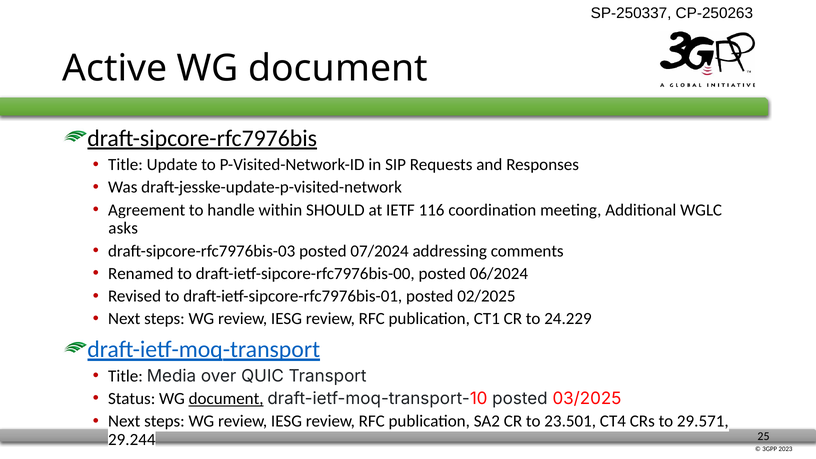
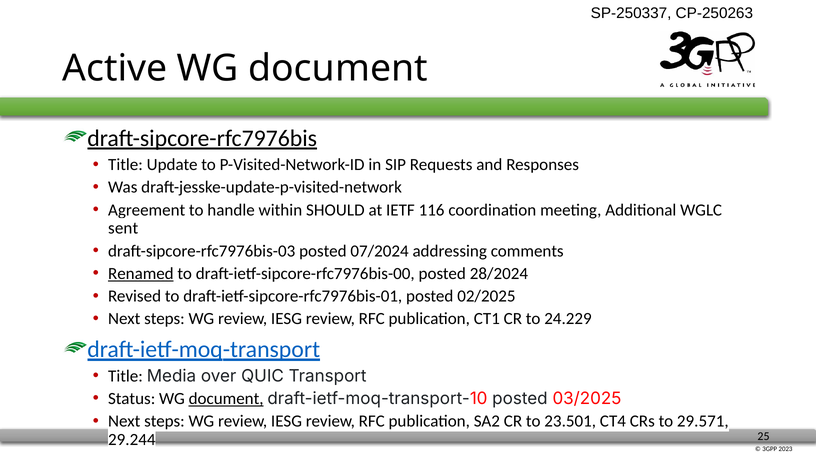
asks: asks -> sent (123, 228)
Renamed underline: none -> present (141, 273)
06/2024: 06/2024 -> 28/2024 (499, 273)
